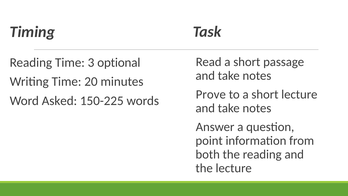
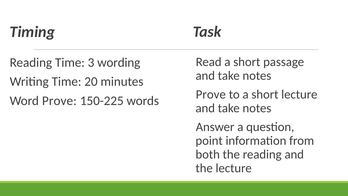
optional: optional -> wording (119, 62)
Word Asked: Asked -> Prove (59, 101)
